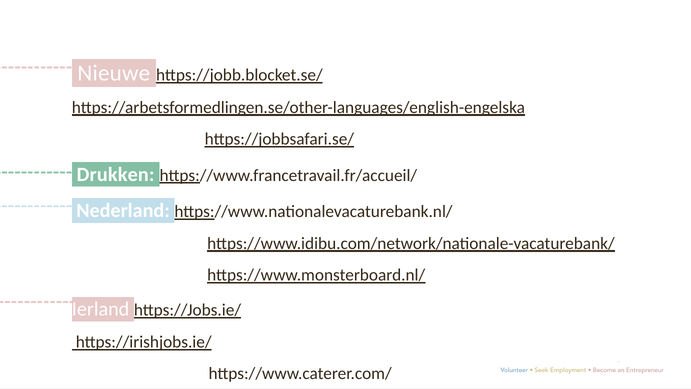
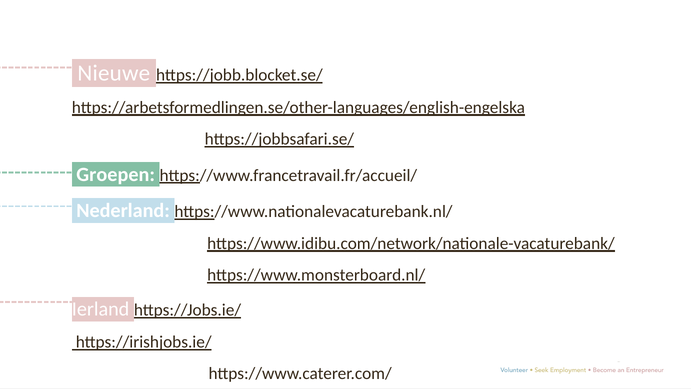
Drukken: Drukken -> Groepen (116, 174)
